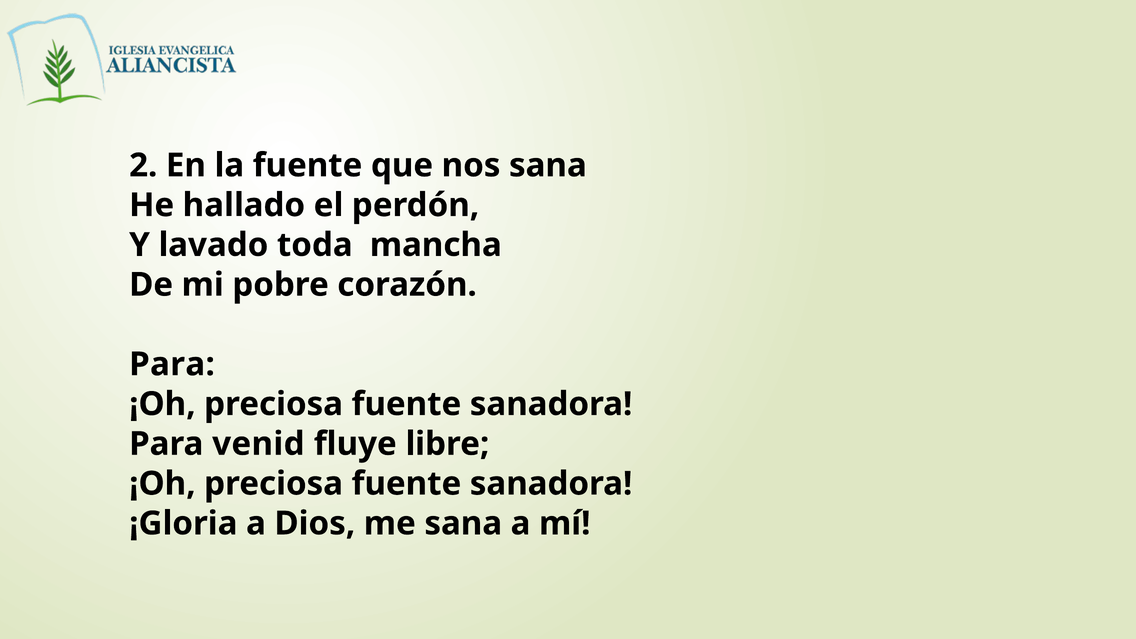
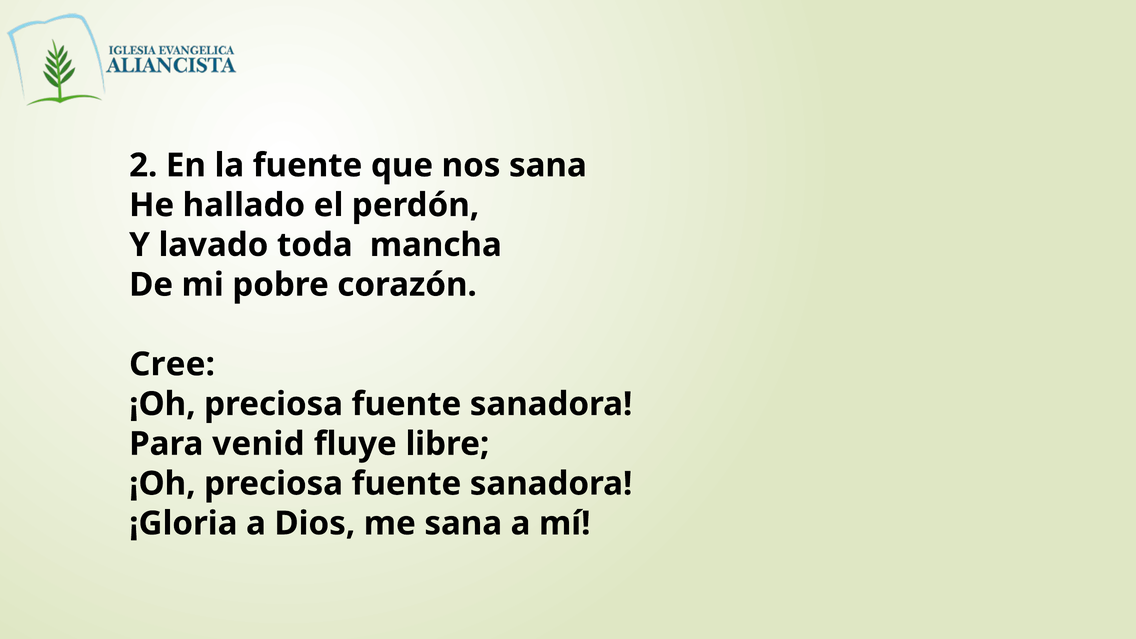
Para: Para -> Cree (172, 364)
